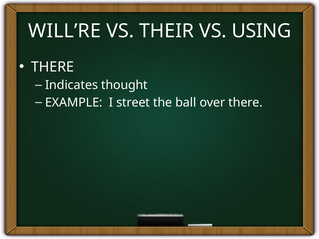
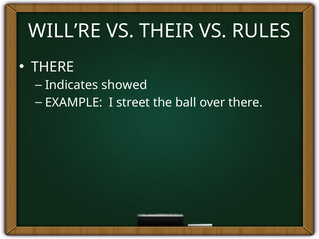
USING: USING -> RULES (261, 31)
thought: thought -> showed (124, 85)
